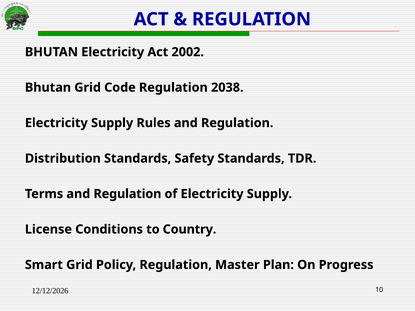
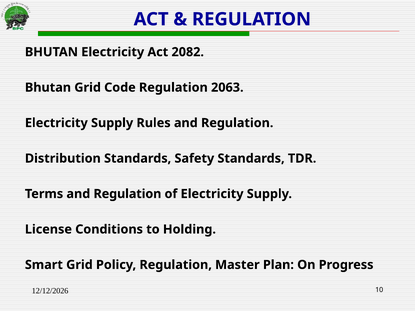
2002: 2002 -> 2082 (188, 52)
2038: 2038 -> 2063 (227, 88)
Country: Country -> Holding (189, 230)
